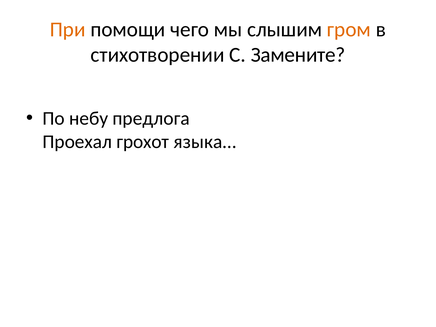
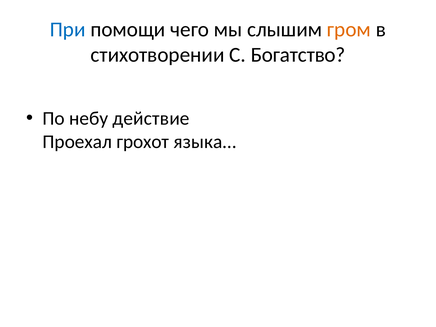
При colour: orange -> blue (68, 29)
Замените: Замените -> Богатство (298, 55)
предлога: предлога -> действие (151, 119)
